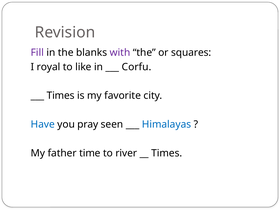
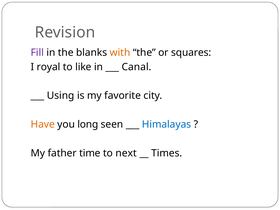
with colour: purple -> orange (120, 52)
Corfu: Corfu -> Canal (137, 67)
Times: Times -> Using (61, 96)
Have colour: blue -> orange (43, 124)
pray: pray -> long (88, 124)
river: river -> next (126, 153)
